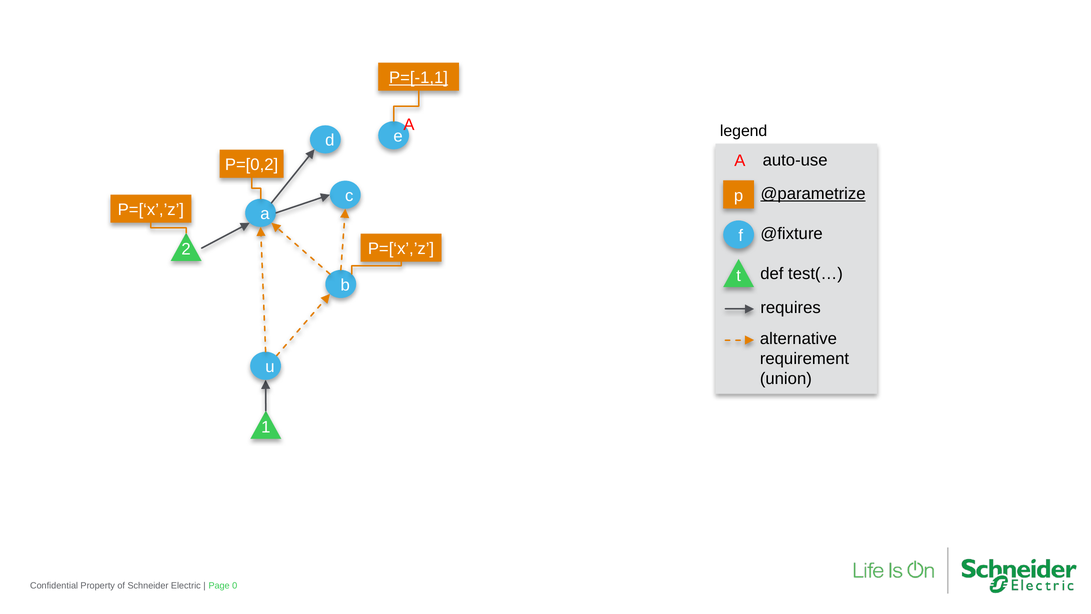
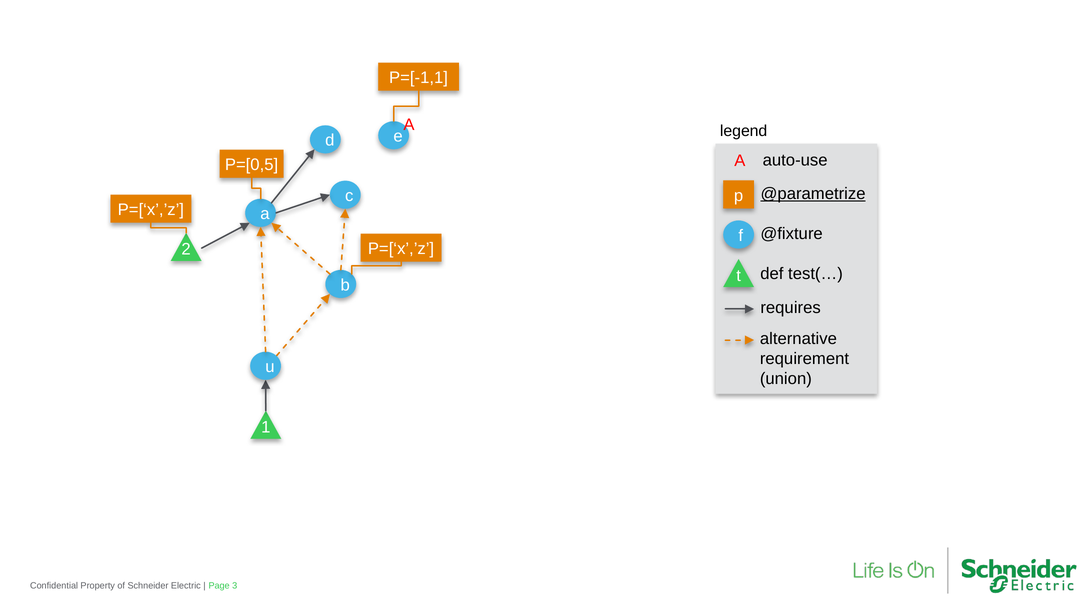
P=[-1,1 underline: present -> none (419, 78)
P=[0,2: P=[0,2 -> P=[0,5 (252, 165)
0: 0 -> 3 (235, 586)
